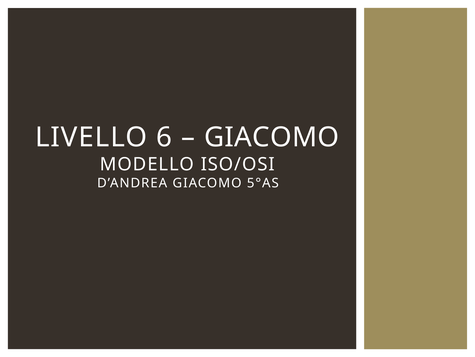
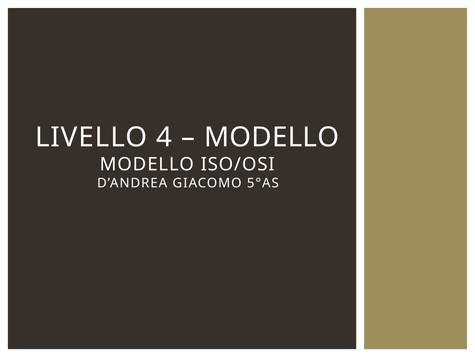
6: 6 -> 4 (164, 137)
GIACOMO: GIACOMO -> MODELLO (272, 137)
